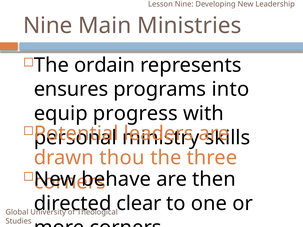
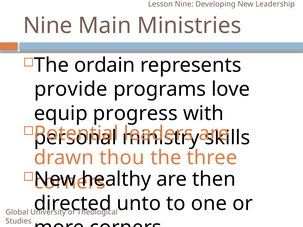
ensures: ensures -> provide (71, 89)
into: into -> love (231, 89)
behave: behave -> healthy (116, 179)
clear: clear -> unto (139, 204)
